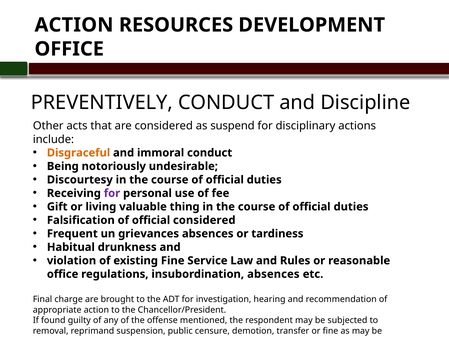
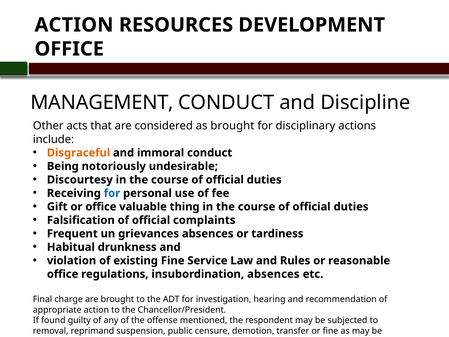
PREVENTIVELY: PREVENTIVELY -> MANAGEMENT (102, 102)
as suspend: suspend -> brought (232, 126)
for colour: purple -> blue (112, 193)
or living: living -> office (101, 207)
official considered: considered -> complaints (204, 220)
